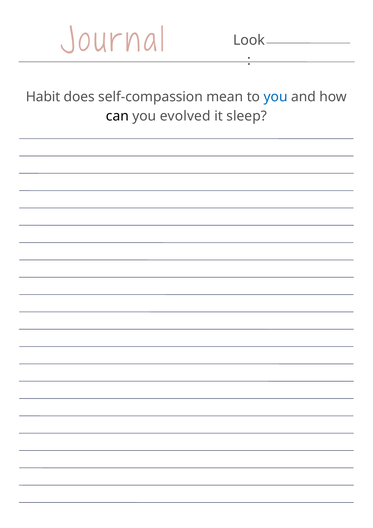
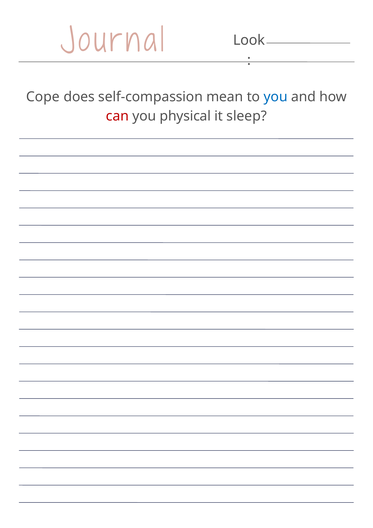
Habit: Habit -> Cope (43, 97)
can colour: black -> red (117, 116)
evolved: evolved -> physical (185, 116)
